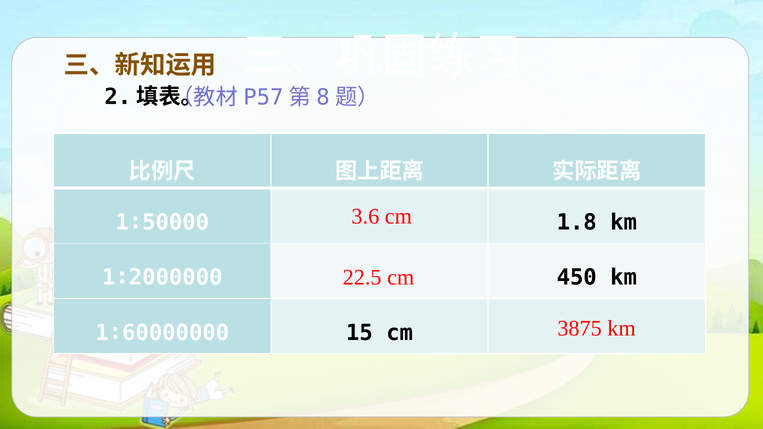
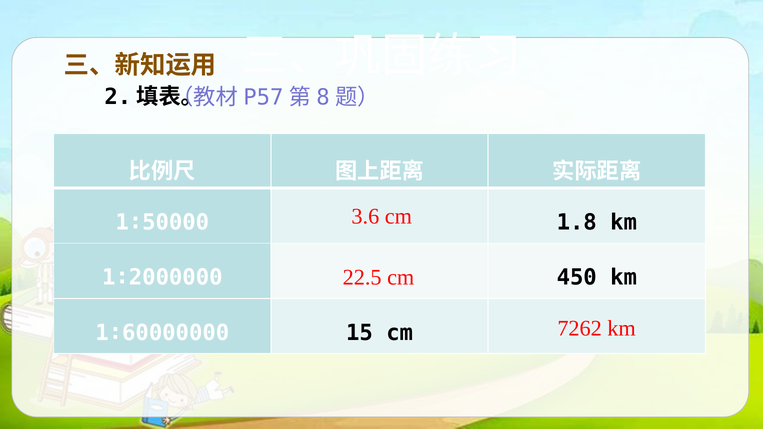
3875: 3875 -> 7262 (580, 328)
